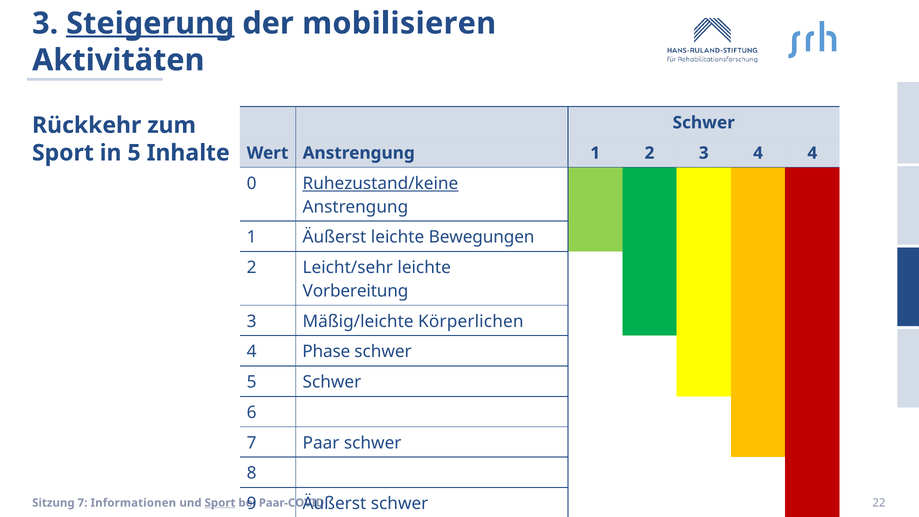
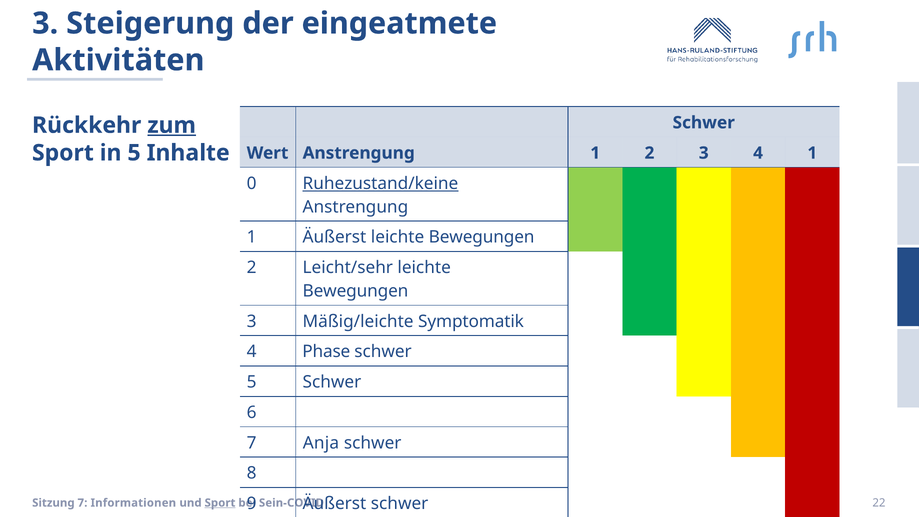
Steigerung underline: present -> none (150, 23)
mobilisieren: mobilisieren -> eingeatmete (399, 23)
zum underline: none -> present (172, 125)
4 4: 4 -> 1 (812, 153)
Vorbereitung: Vorbereitung -> Bewegungen (355, 291)
Körperlichen: Körperlichen -> Symptomatik (471, 321)
Paar: Paar -> Anja (321, 443)
Paar-COVID: Paar-COVID -> Sein-COVID (291, 503)
